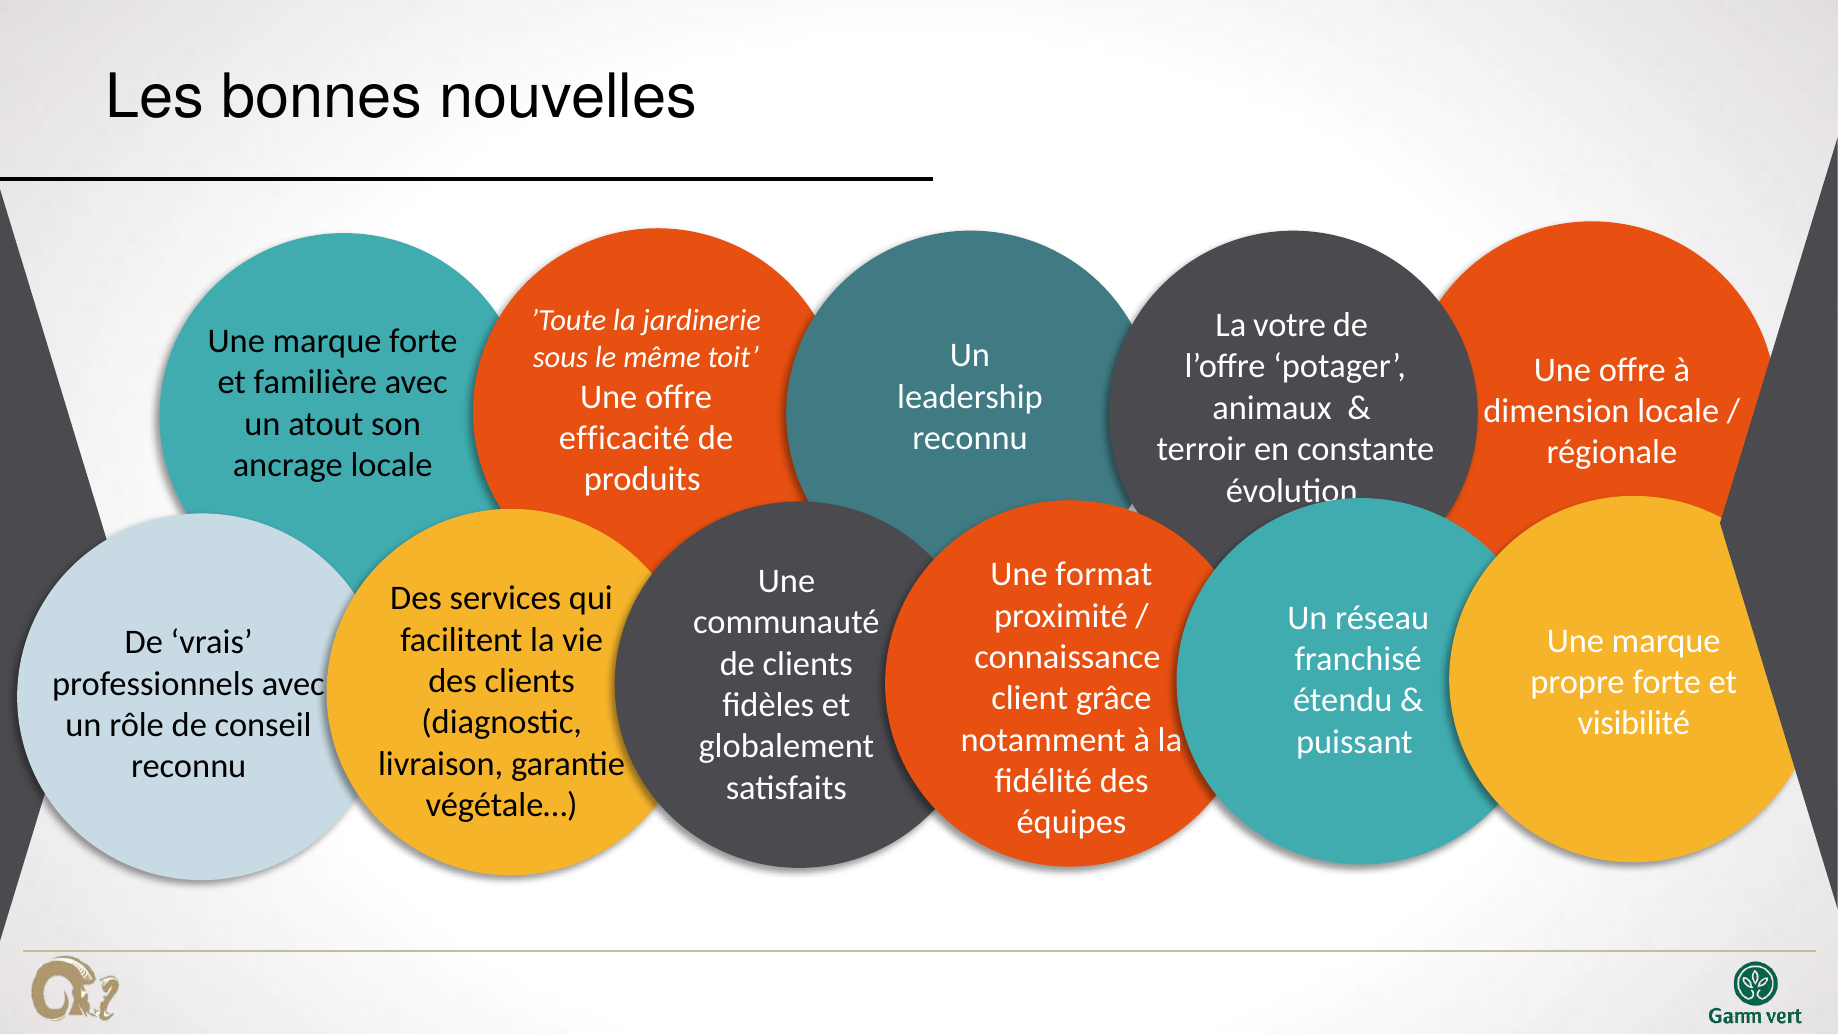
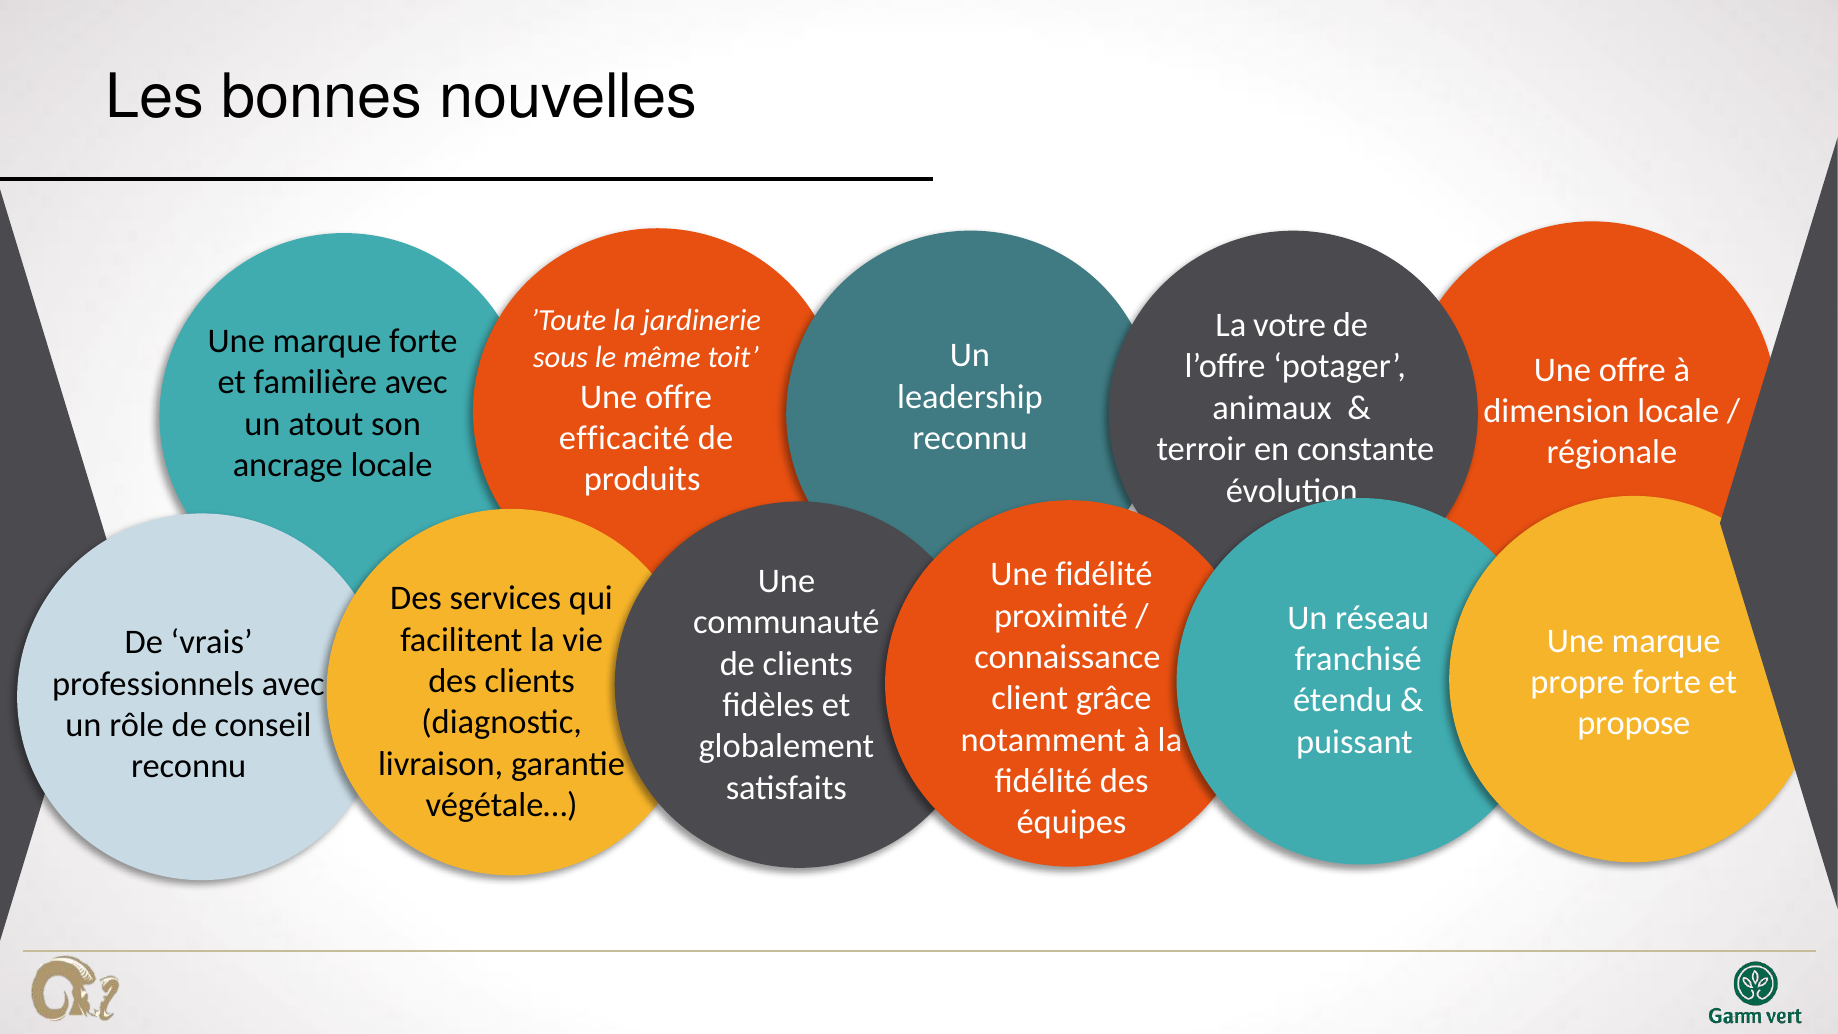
Une format: format -> fidélité (1104, 574)
visibilité: visibilité -> propose (1634, 724)
